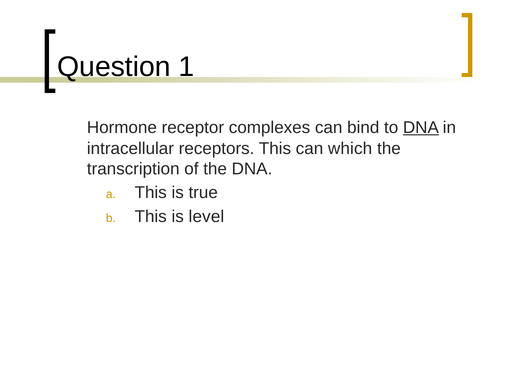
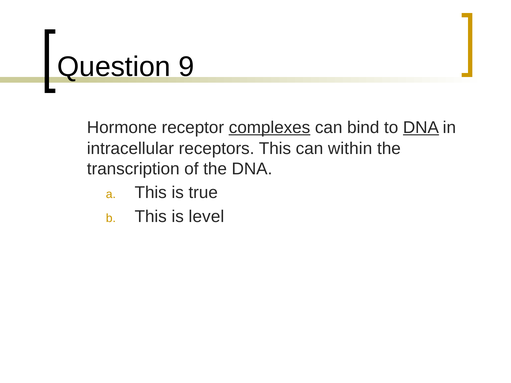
1: 1 -> 9 (186, 67)
complexes underline: none -> present (270, 128)
which: which -> within (350, 149)
